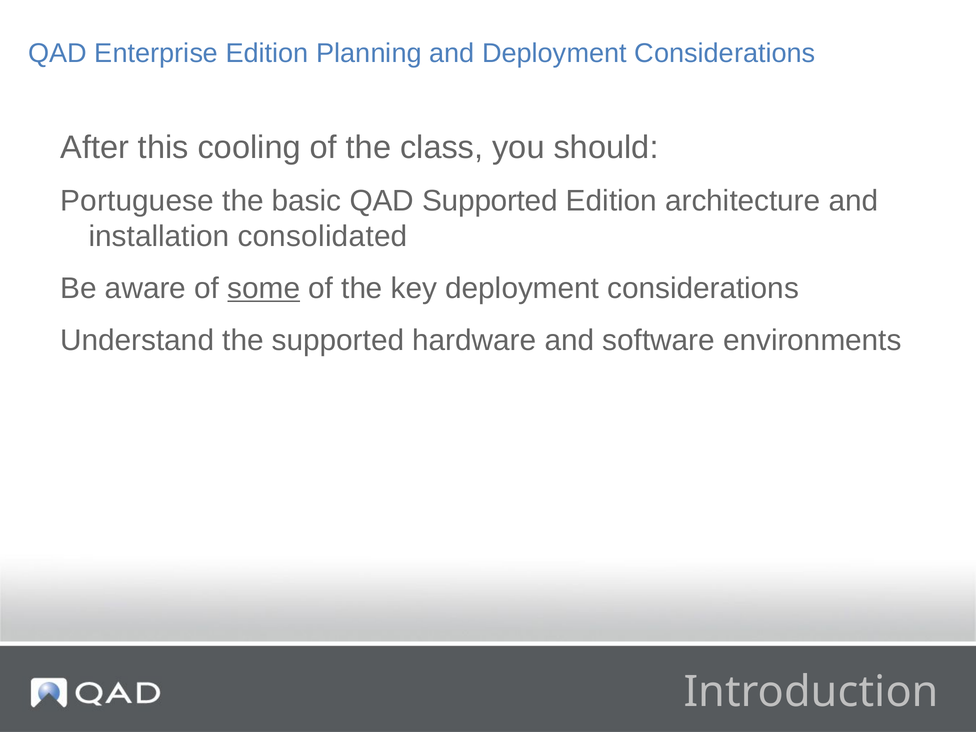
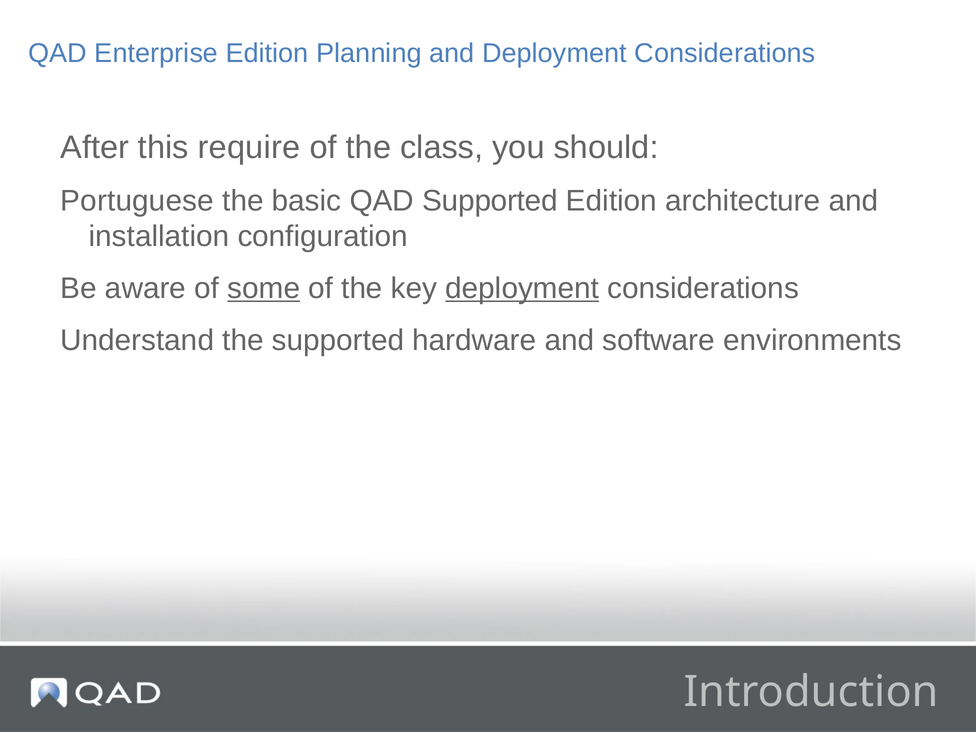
cooling: cooling -> require (249, 147)
consolidated: consolidated -> configuration (323, 237)
deployment underline: none -> present (522, 289)
